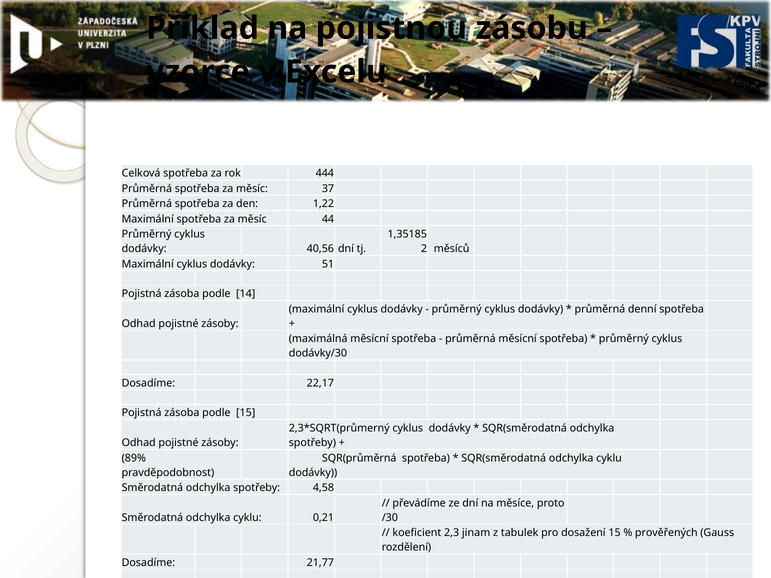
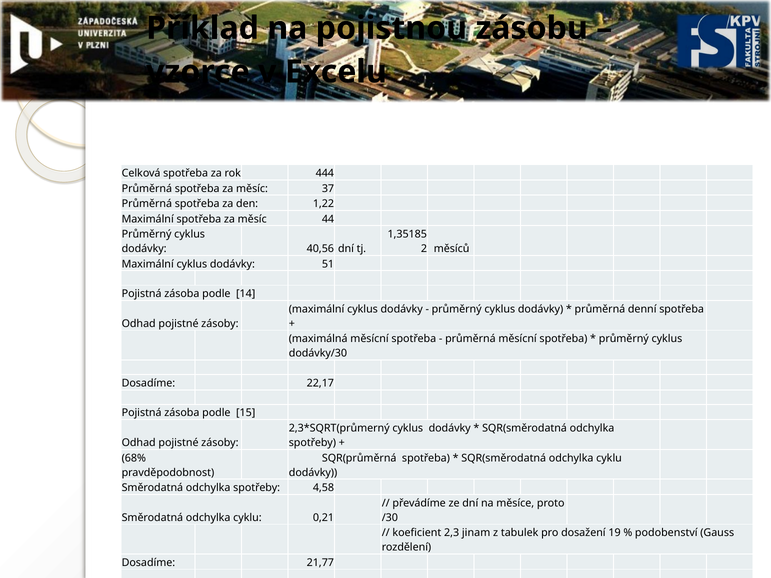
89%: 89% -> 68% (134, 458)
dosažení 15: 15 -> 19 (615, 533)
prověřených: prověřených -> podobenství (666, 533)
